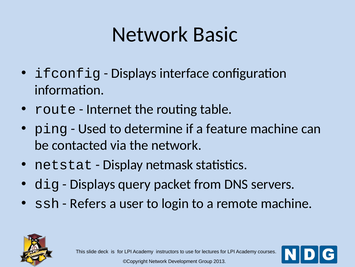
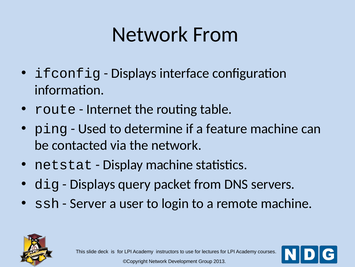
Network Basic: Basic -> From (216, 34)
Display netmask: netmask -> machine (169, 164)
Refers: Refers -> Server (88, 203)
